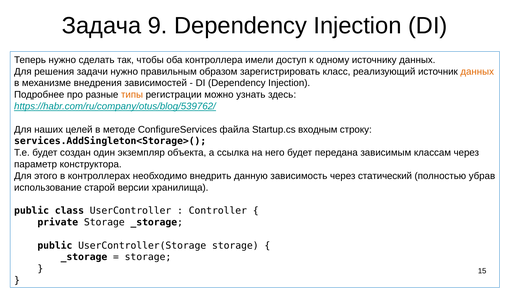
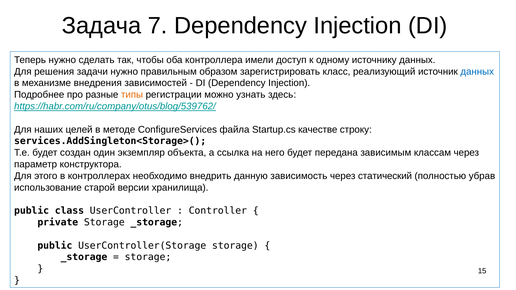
9: 9 -> 7 (158, 26)
данных colour: orange -> blue (477, 72)
входным: входным -> качестве (318, 130)
